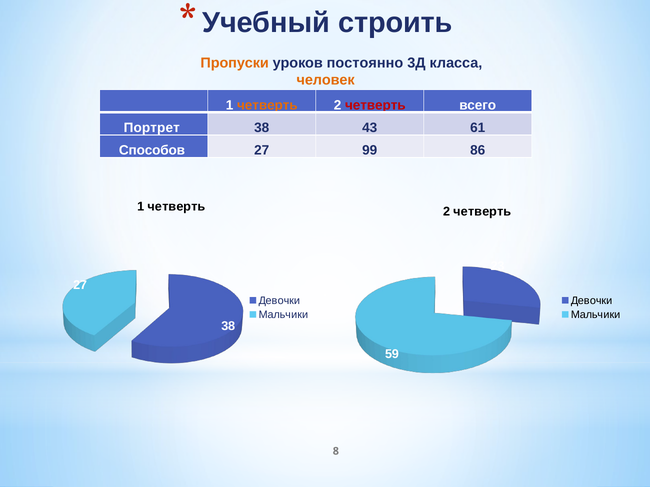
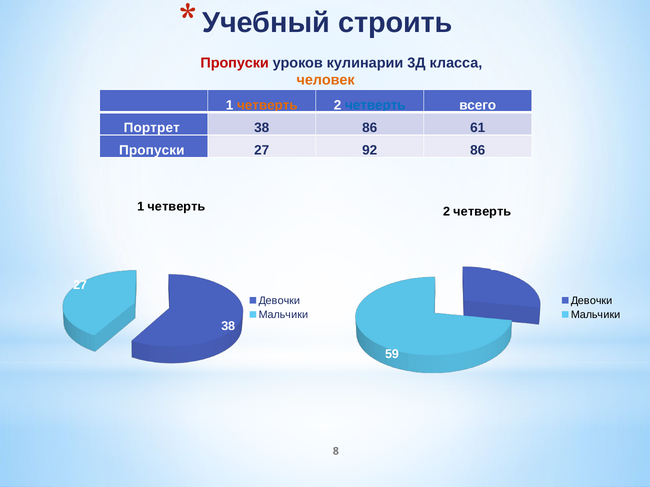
Пропуски colour: orange -> red (235, 63)
постоянно: постоянно -> кулинарии (365, 63)
четверть colour: red -> blue (375, 105)
38 43: 43 -> 86 (370, 128)
Способов: Способов -> Пропуски (152, 150)
99: 99 -> 92 (370, 150)
